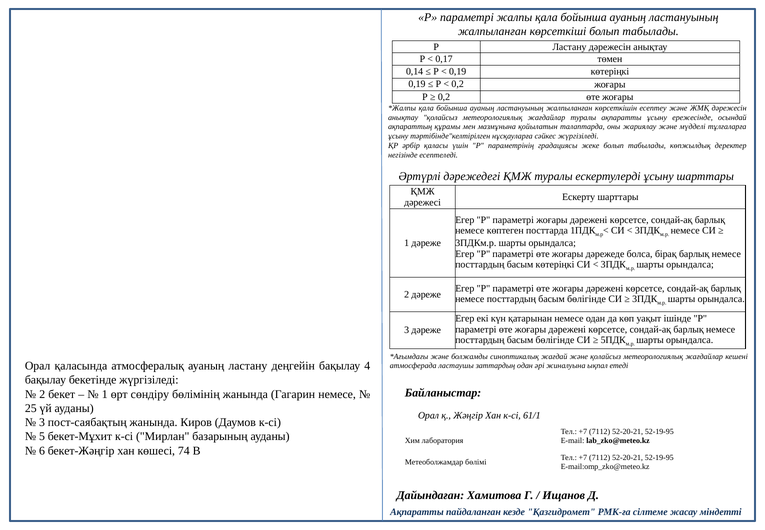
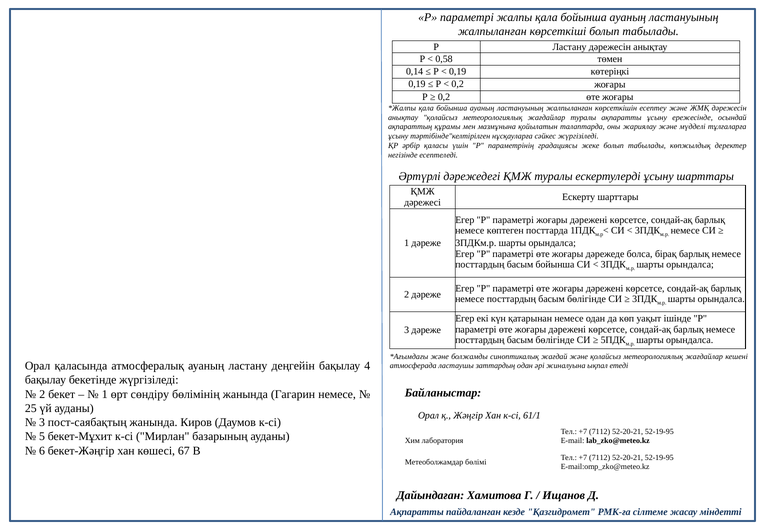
0,17: 0,17 -> 0,58 (444, 59)
басым көтеріңкі: көтеріңкі -> бойынша (555, 265)
74: 74 -> 67 (184, 450)
